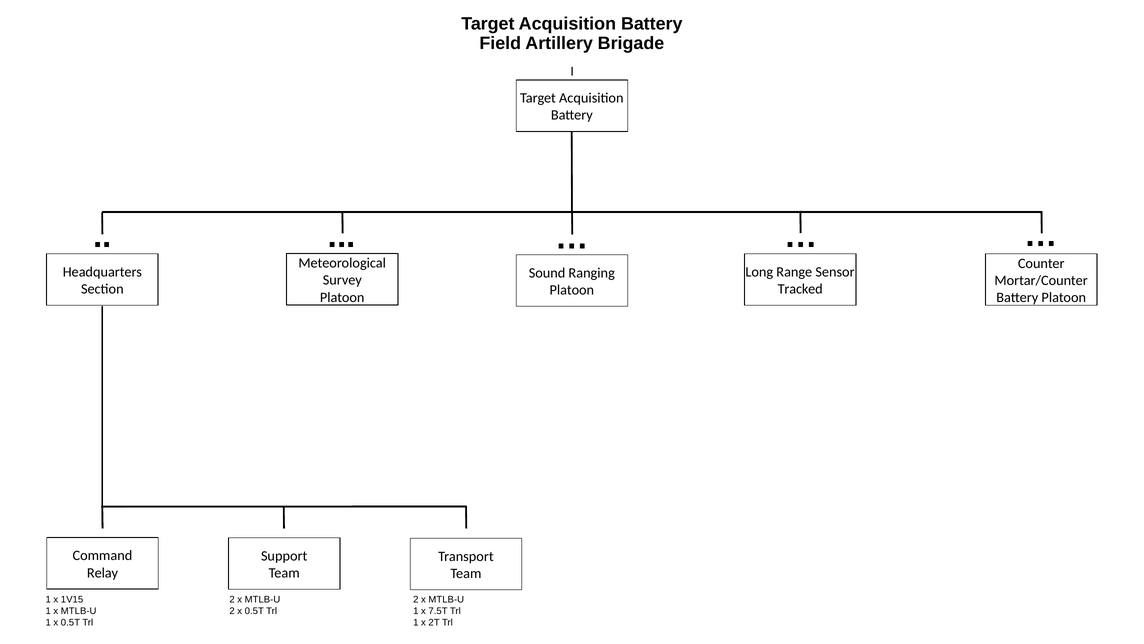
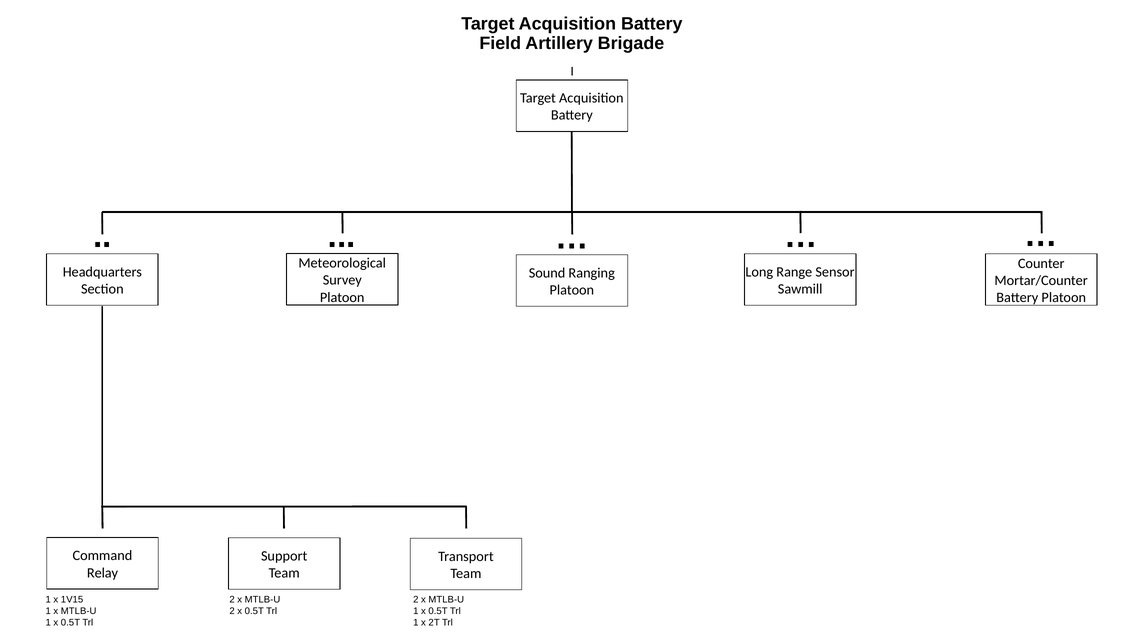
Tracked: Tracked -> Sawmill (800, 289)
7.5T: 7.5T -> 0.5T (438, 611)
